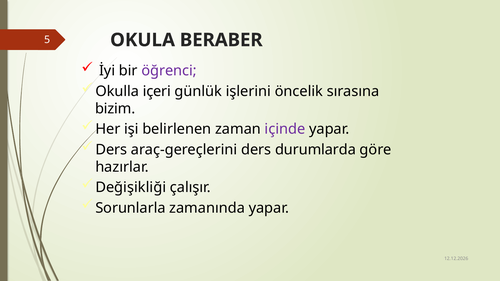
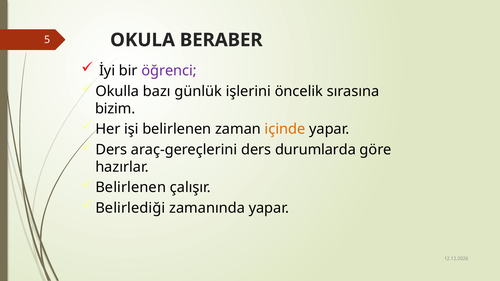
içeri: içeri -> bazı (157, 91)
içinde colour: purple -> orange (285, 129)
Değişikliği: Değişikliği -> Belirlenen (131, 188)
Sorunlarla: Sorunlarla -> Belirlediği (130, 208)
